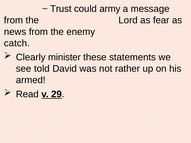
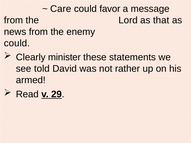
Trust: Trust -> Care (61, 9)
army: army -> favor (110, 9)
fear: fear -> that (161, 20)
catch: catch -> could (17, 43)
